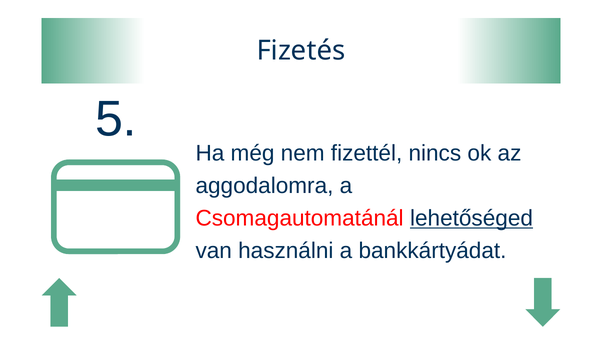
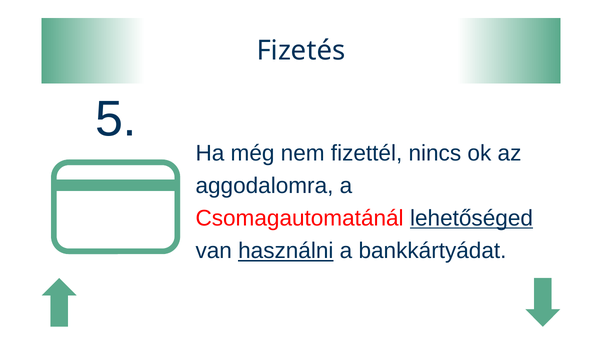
használni underline: none -> present (286, 251)
